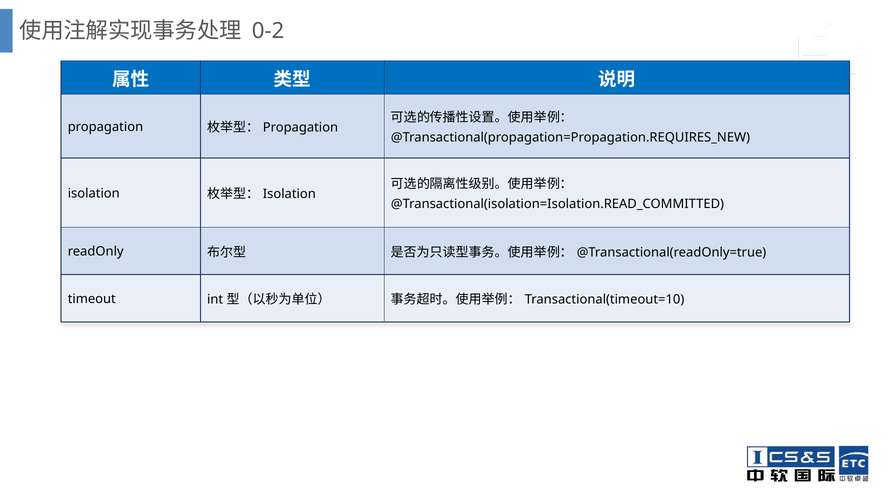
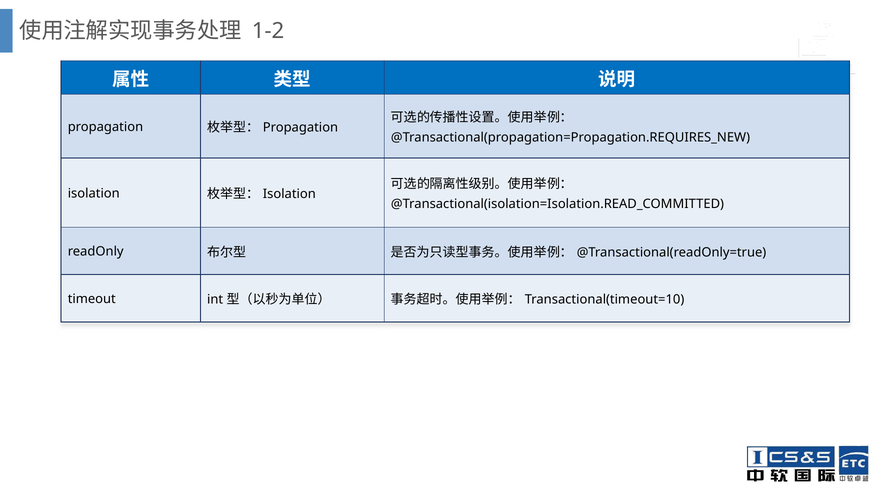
0-2: 0-2 -> 1-2 (268, 31)
